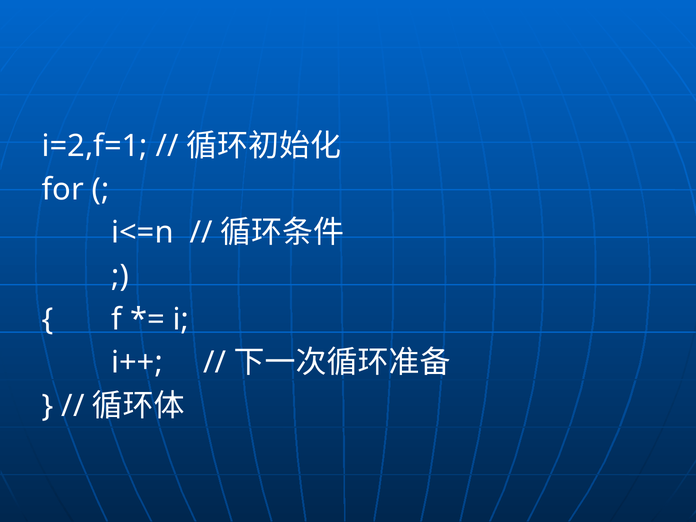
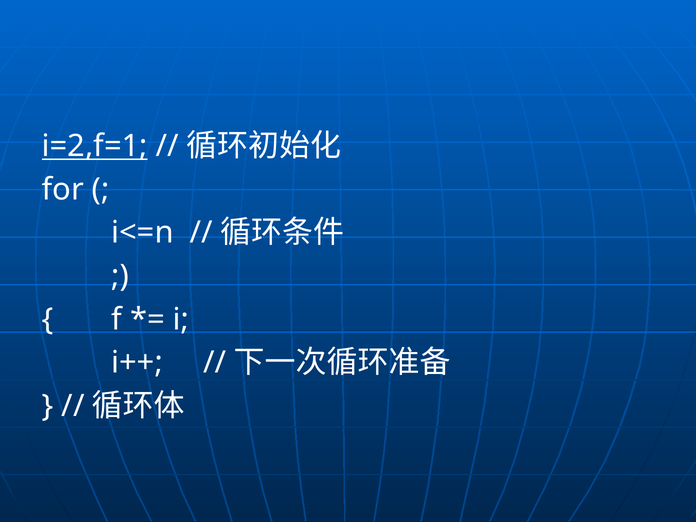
i=2,f=1 underline: none -> present (95, 146)
